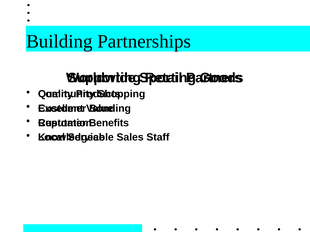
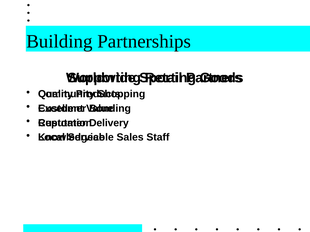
Benefits: Benefits -> Delivery (109, 123)
